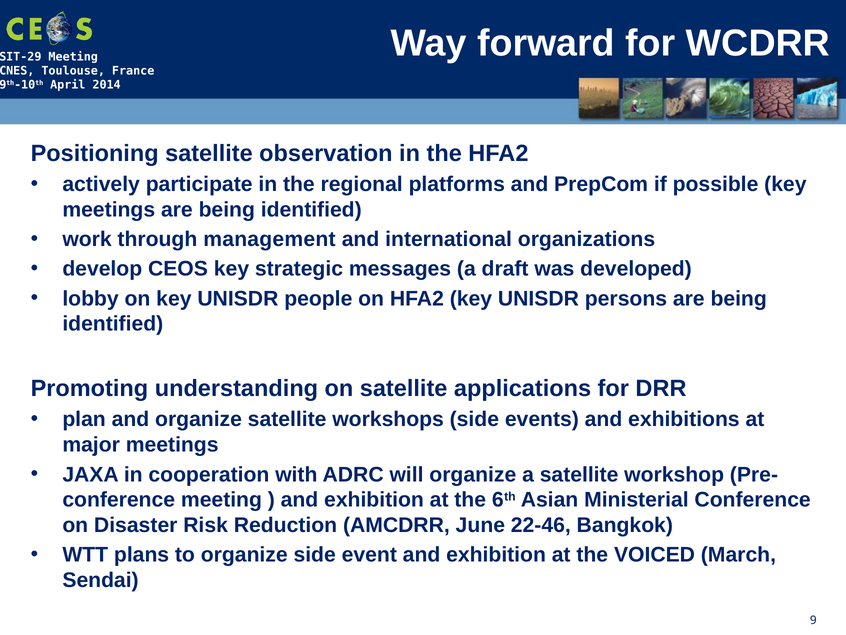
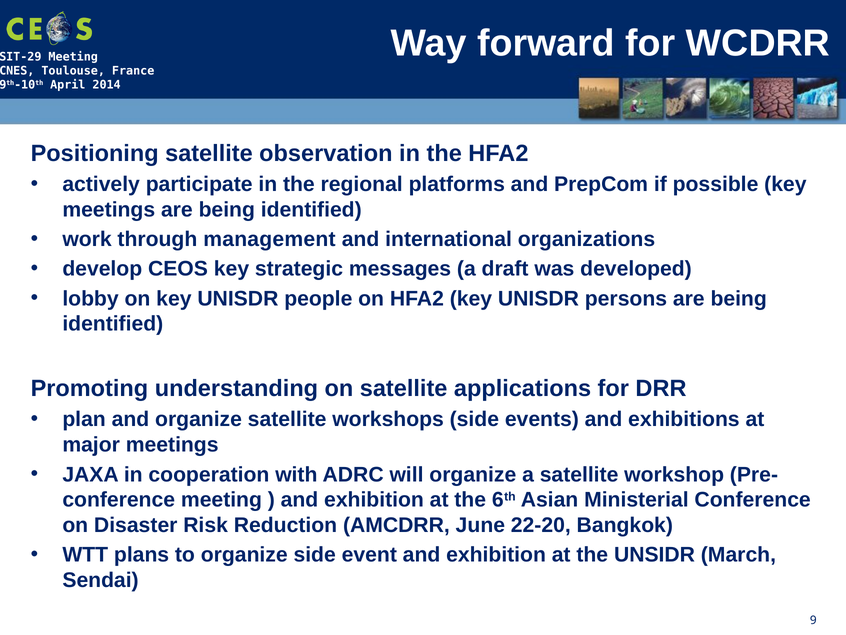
22-46: 22-46 -> 22-20 (541, 525)
VOICED: VOICED -> UNSIDR (655, 555)
